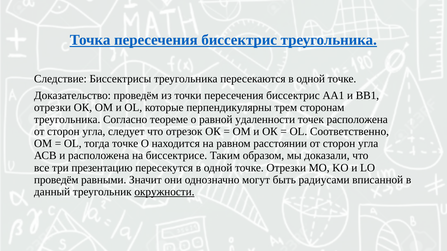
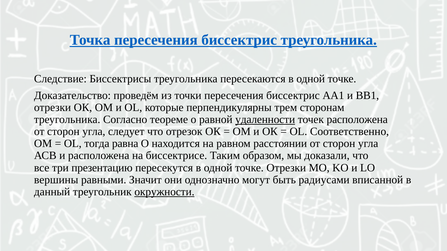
удаленности underline: none -> present (265, 120)
тогда точке: точке -> равна (125, 144)
проведём: проведём -> вершины (56, 180)
